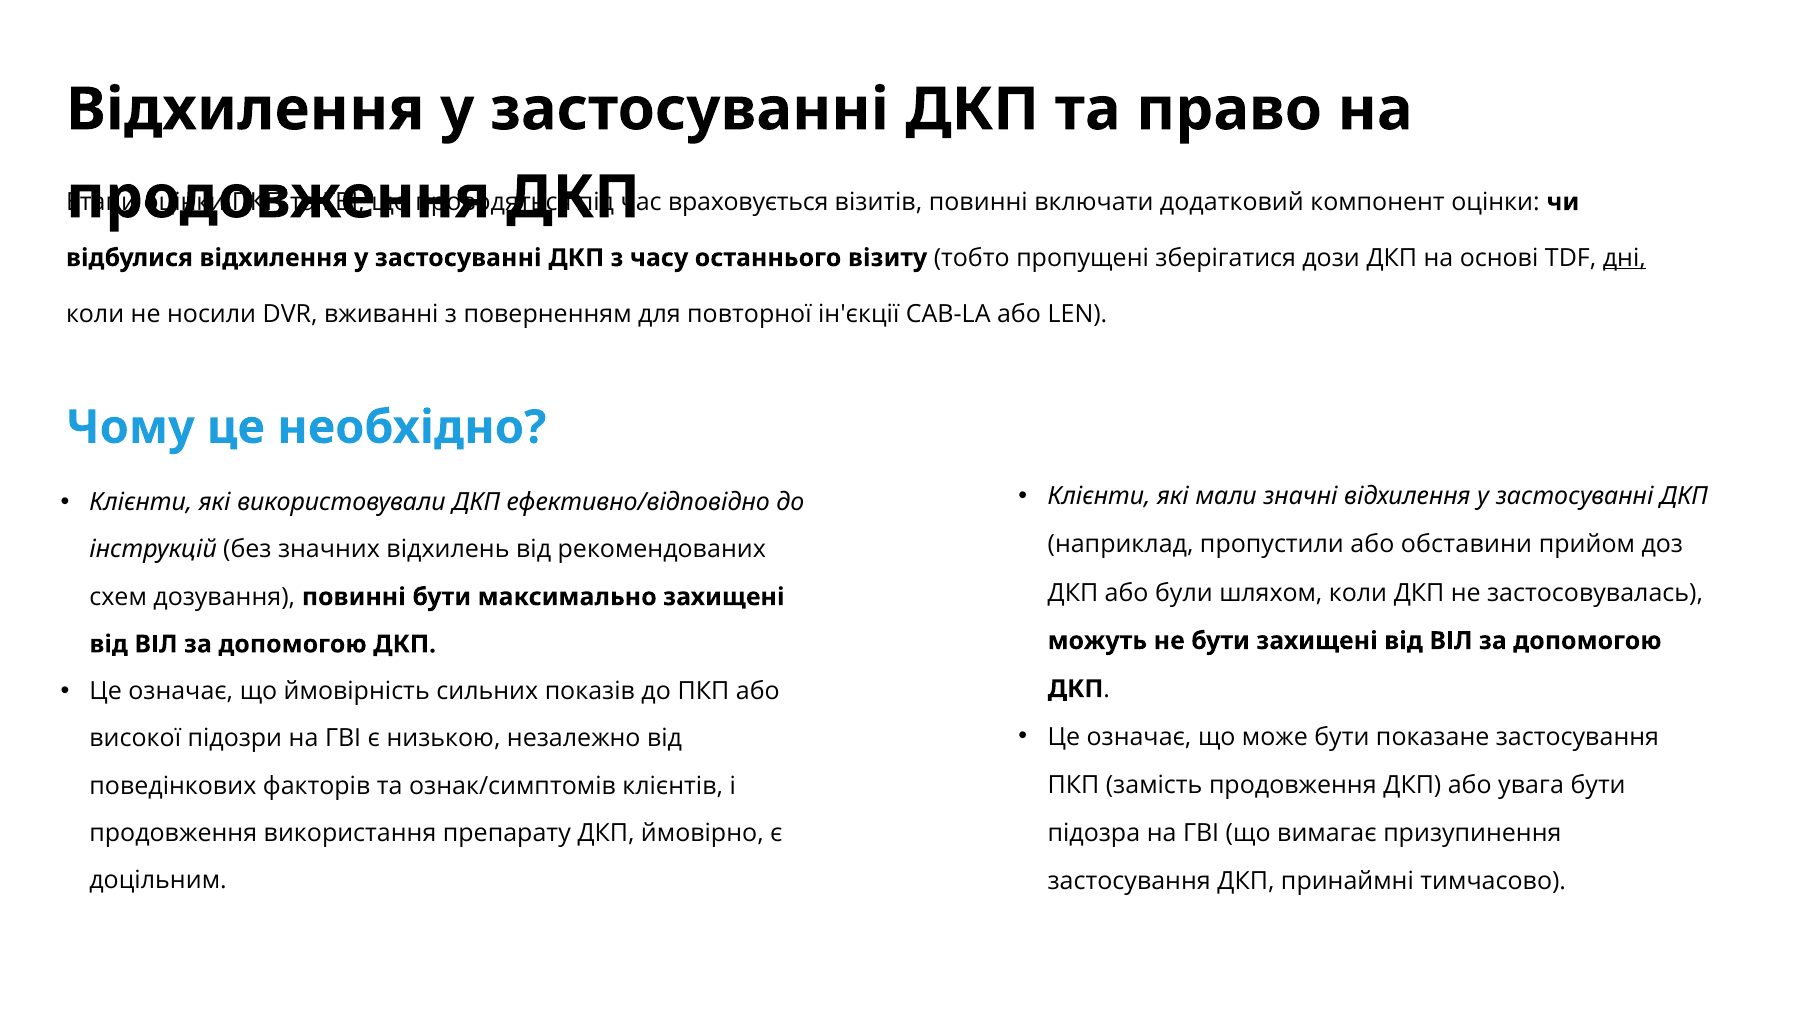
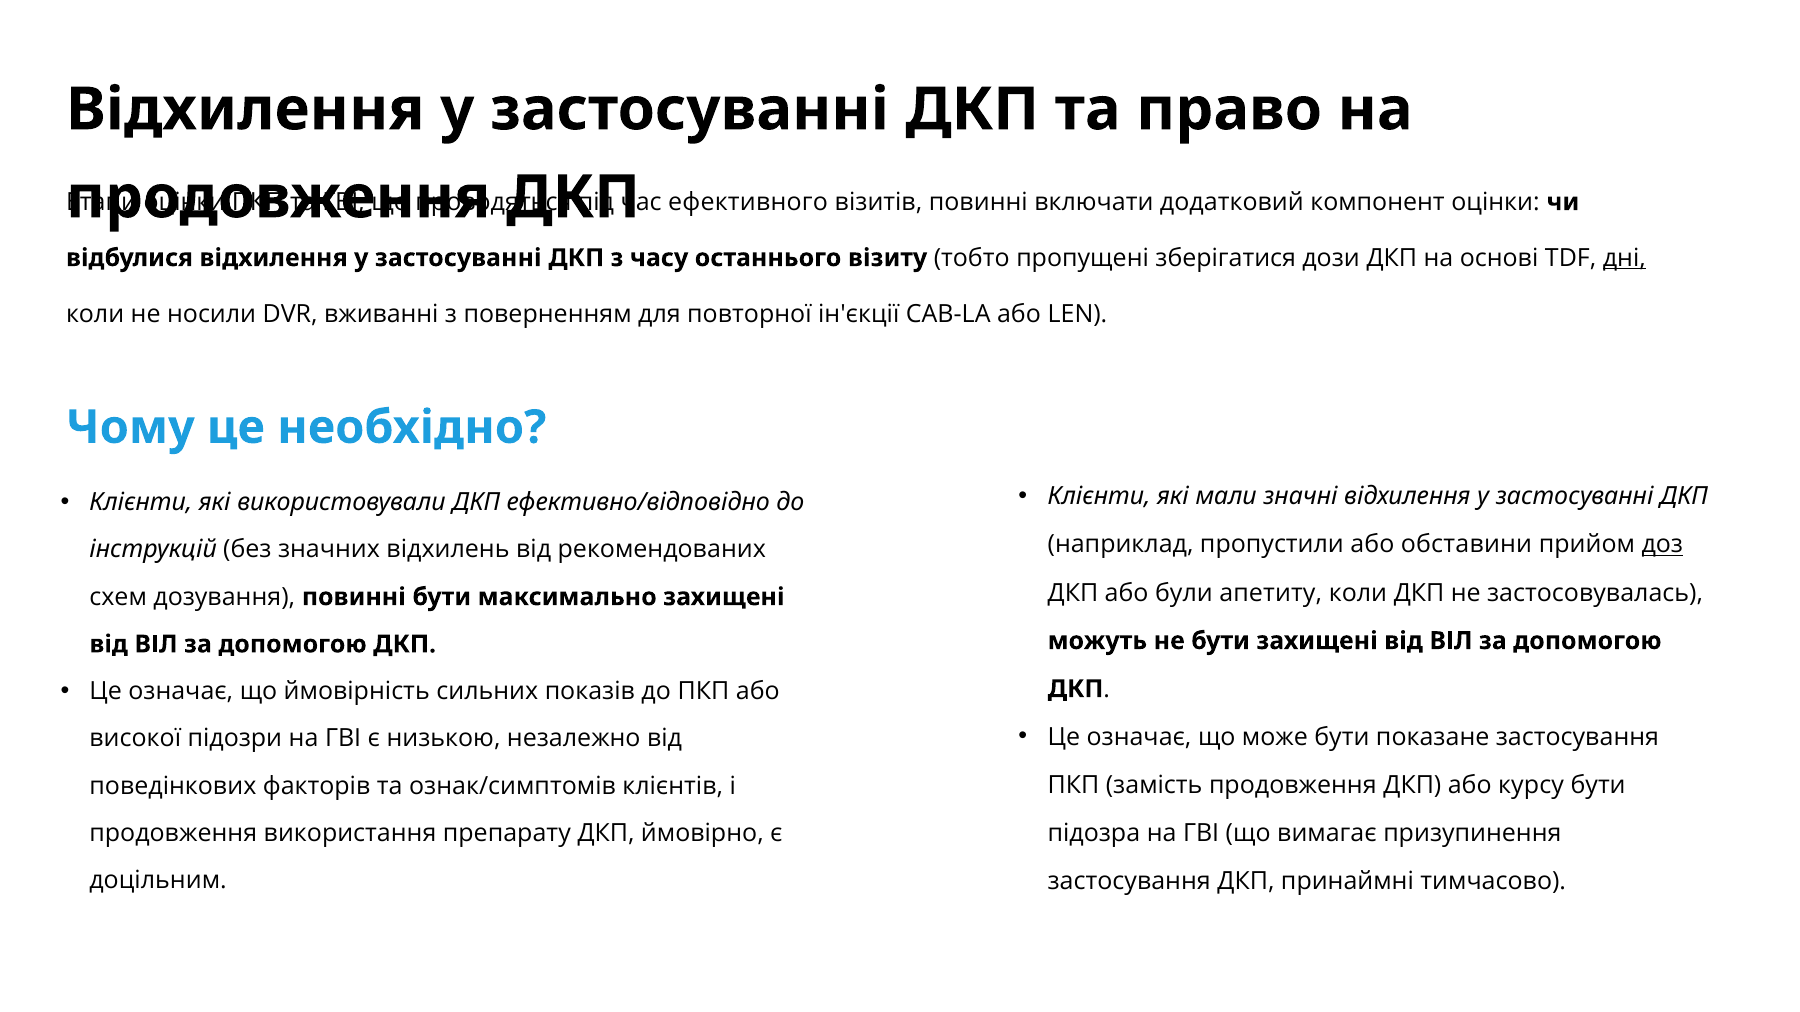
враховується: враховується -> ефективного (748, 202)
доз underline: none -> present (1662, 545)
шляхом: шляхом -> апетиту (1271, 593)
увага: увага -> курсу (1531, 786)
